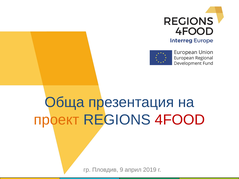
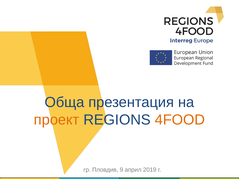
4FOOD colour: red -> orange (180, 120)
